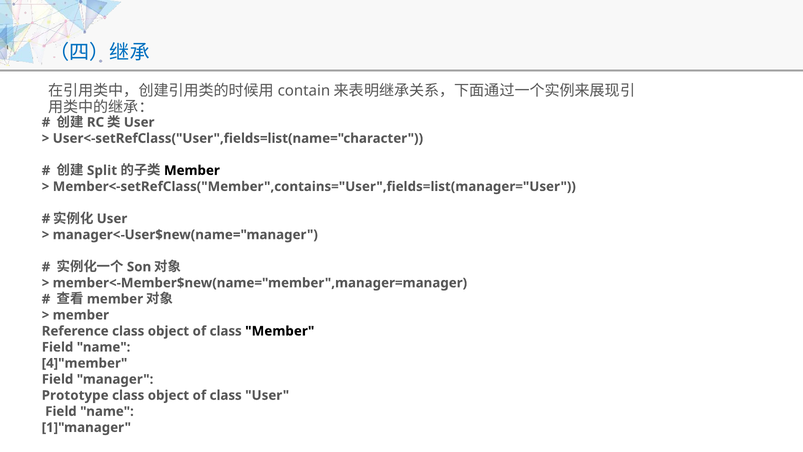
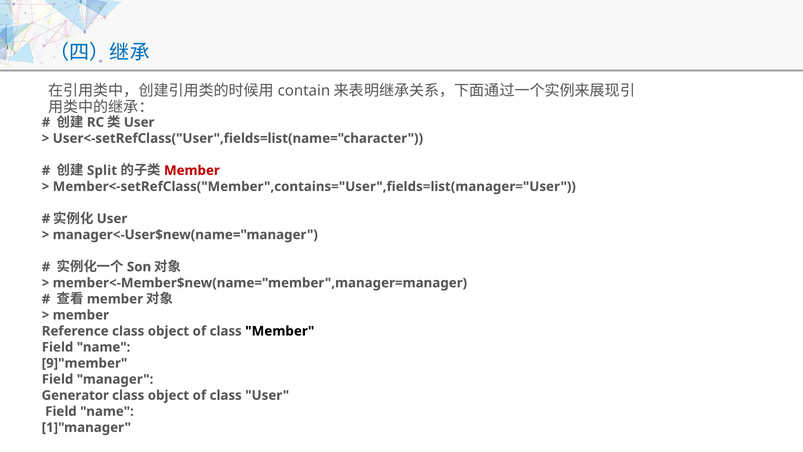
Member colour: black -> red (192, 170)
4]"member: 4]"member -> 9]"member (84, 363)
Prototype: Prototype -> Generator (75, 395)
